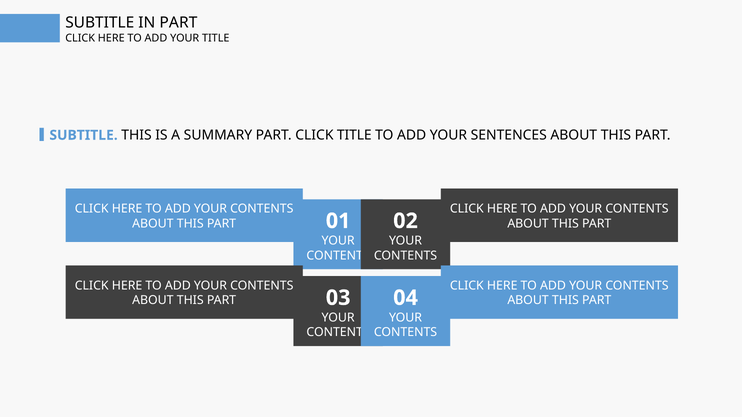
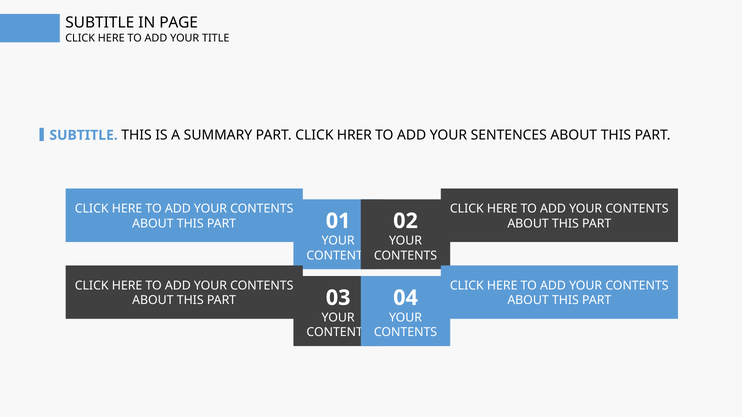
IN PART: PART -> PAGE (179, 23)
CLICK TITLE: TITLE -> HRER (354, 135)
